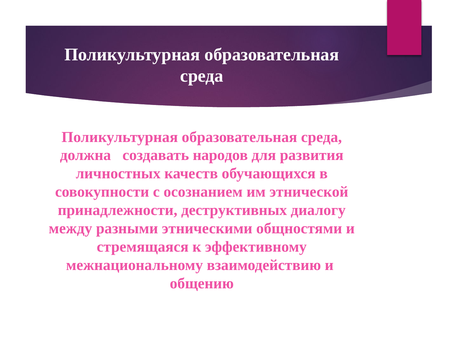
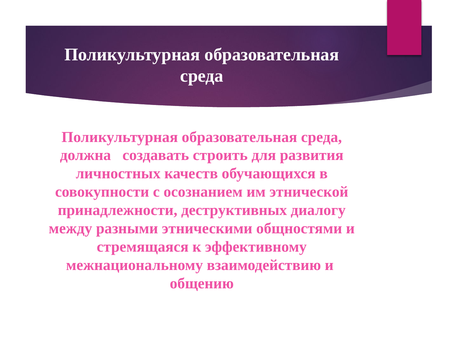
народов: народов -> строить (220, 155)
